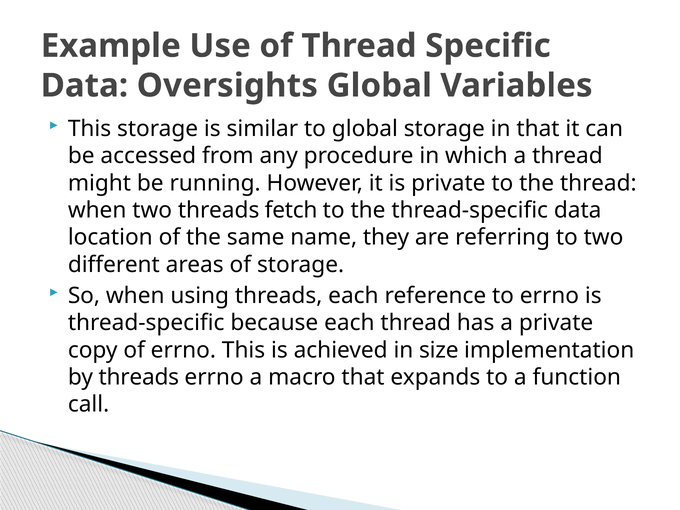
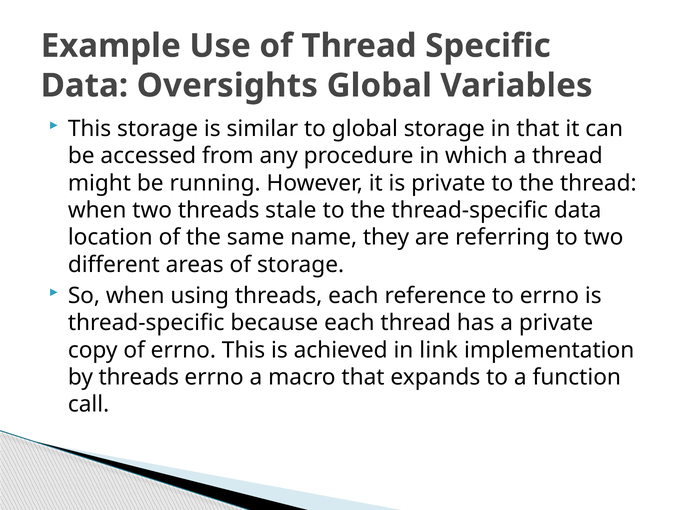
fetch: fetch -> stale (291, 210)
size: size -> link (439, 350)
